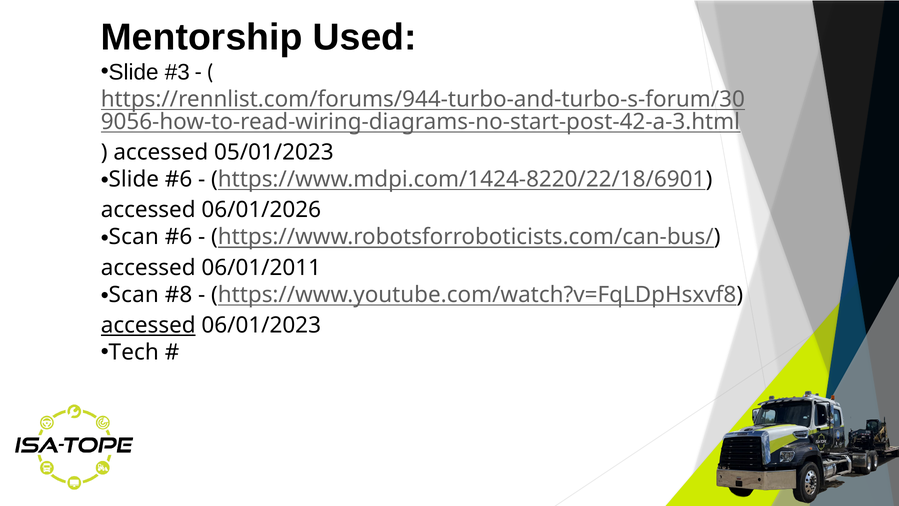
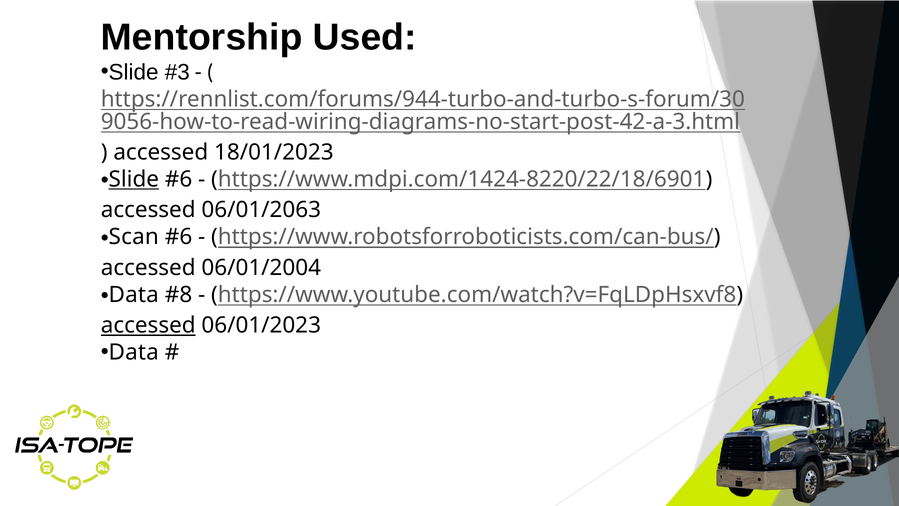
05/01/2023: 05/01/2023 -> 18/01/2023 (274, 152)
Slide underline: none -> present (134, 179)
06/01/2026: 06/01/2026 -> 06/01/2063 (261, 210)
06/01/2011: 06/01/2011 -> 06/01/2004 (261, 268)
Scan: Scan -> Data (134, 295)
Tech: Tech -> Data (134, 352)
